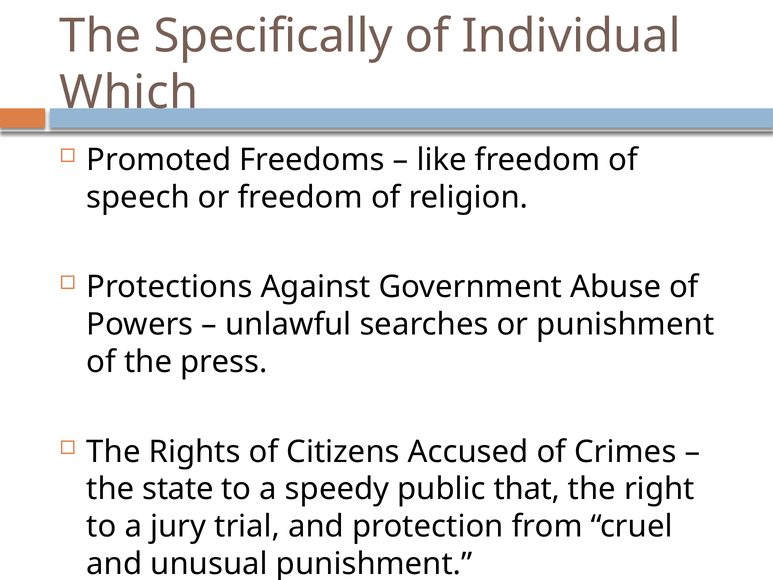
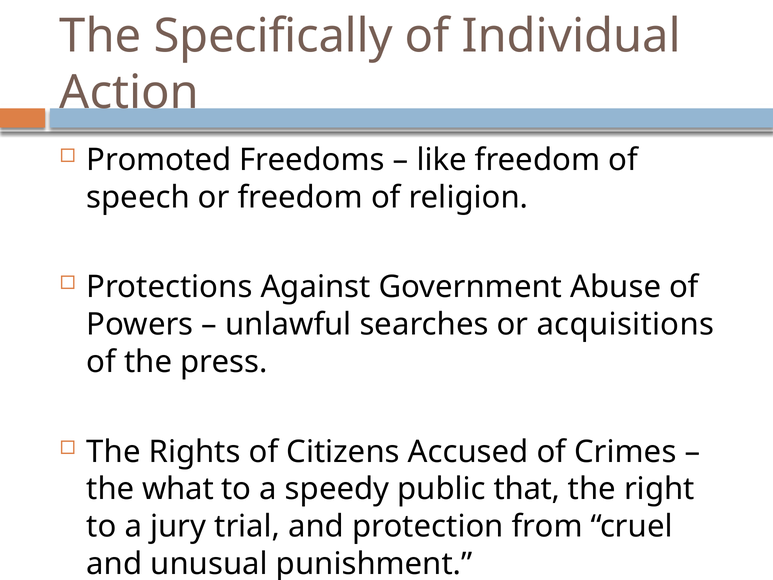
Which: Which -> Action (129, 93)
or punishment: punishment -> acquisitions (625, 324)
state: state -> what (178, 489)
